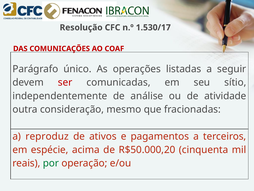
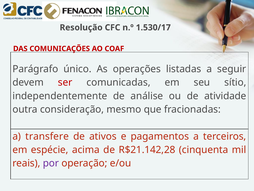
reproduz: reproduz -> transfere (47, 136)
R$50.000,20: R$50.000,20 -> R$21.142,28 (147, 149)
por colour: green -> purple (51, 163)
